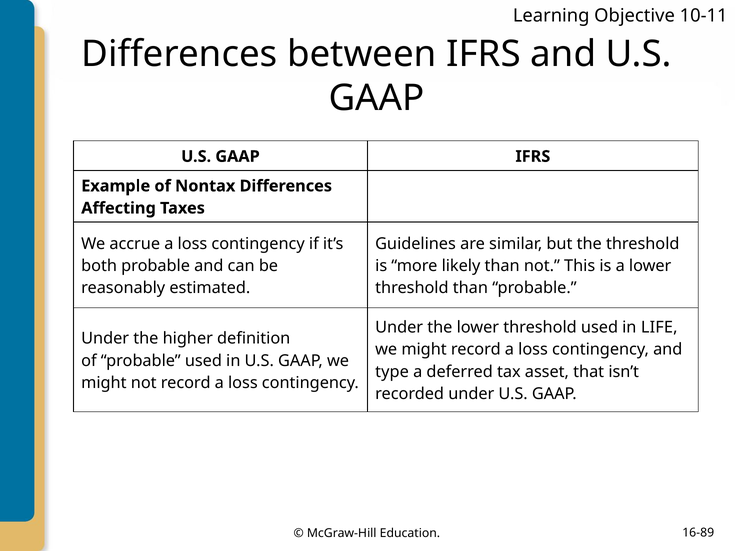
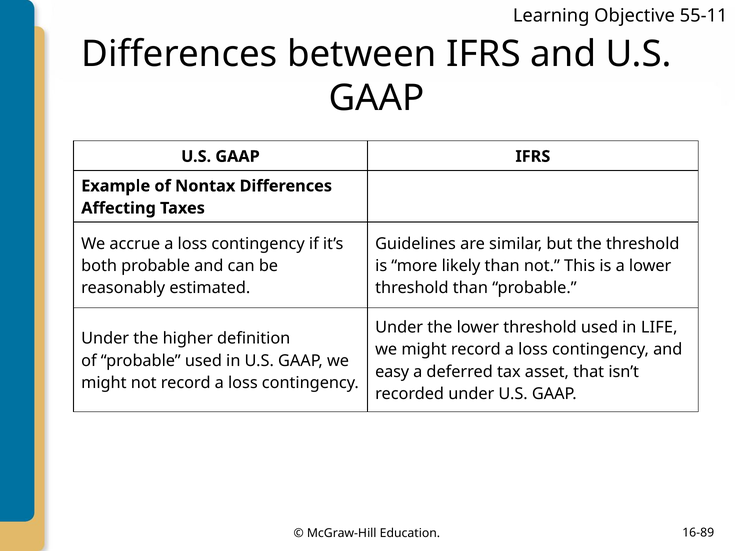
10-11: 10-11 -> 55-11 (704, 16)
type: type -> easy (392, 372)
